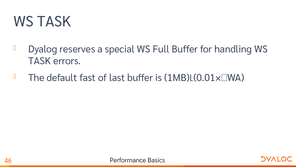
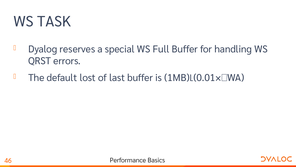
TASK: TASK -> QRST (40, 61)
fast: fast -> lost (88, 78)
